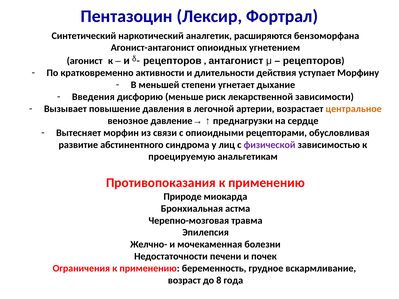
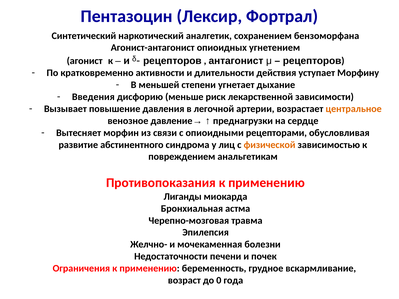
расширяются: расширяются -> сохранением (263, 36)
физической colour: purple -> orange (270, 145)
проецируемую: проецируемую -> повреждением (182, 157)
Природе: Природе -> Лиганды (183, 197)
8: 8 -> 0 (219, 281)
